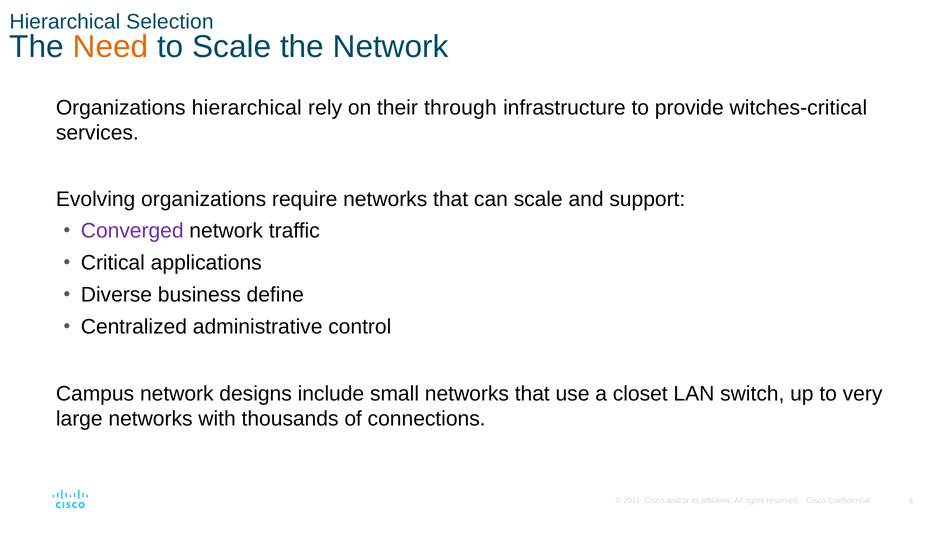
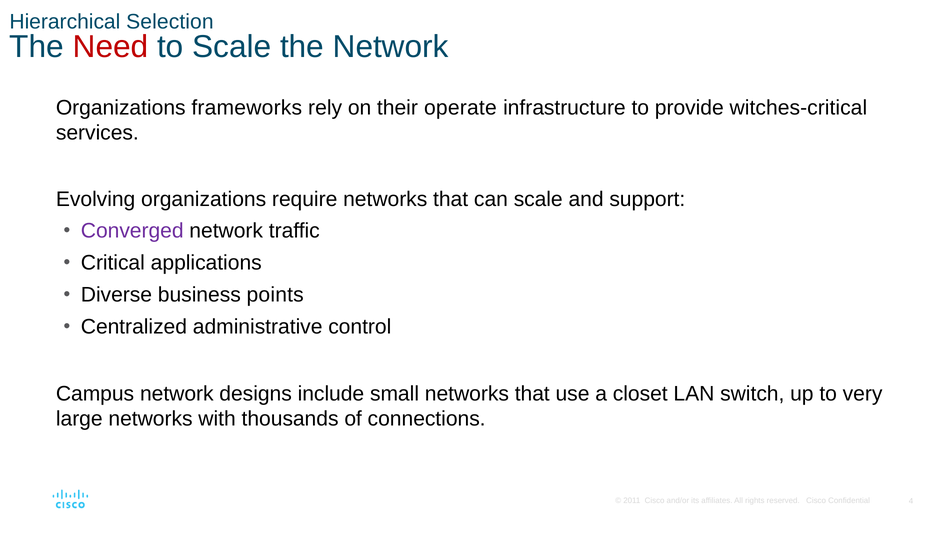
Need colour: orange -> red (111, 47)
Organizations hierarchical: hierarchical -> frameworks (247, 108)
through: through -> operate (460, 108)
define: define -> points (275, 295)
